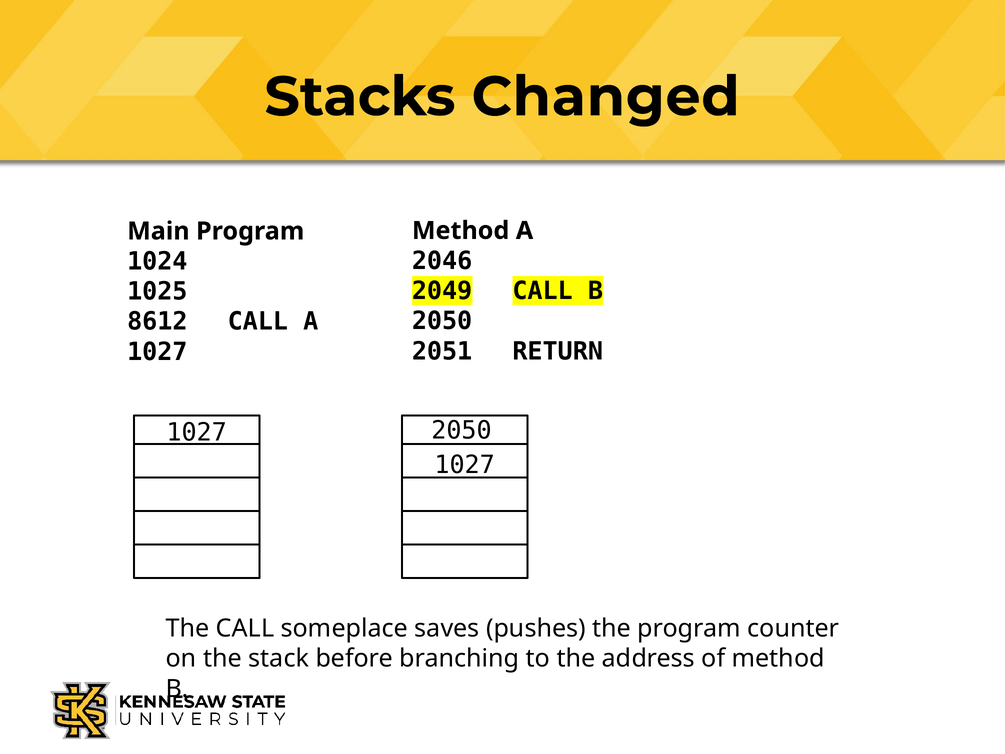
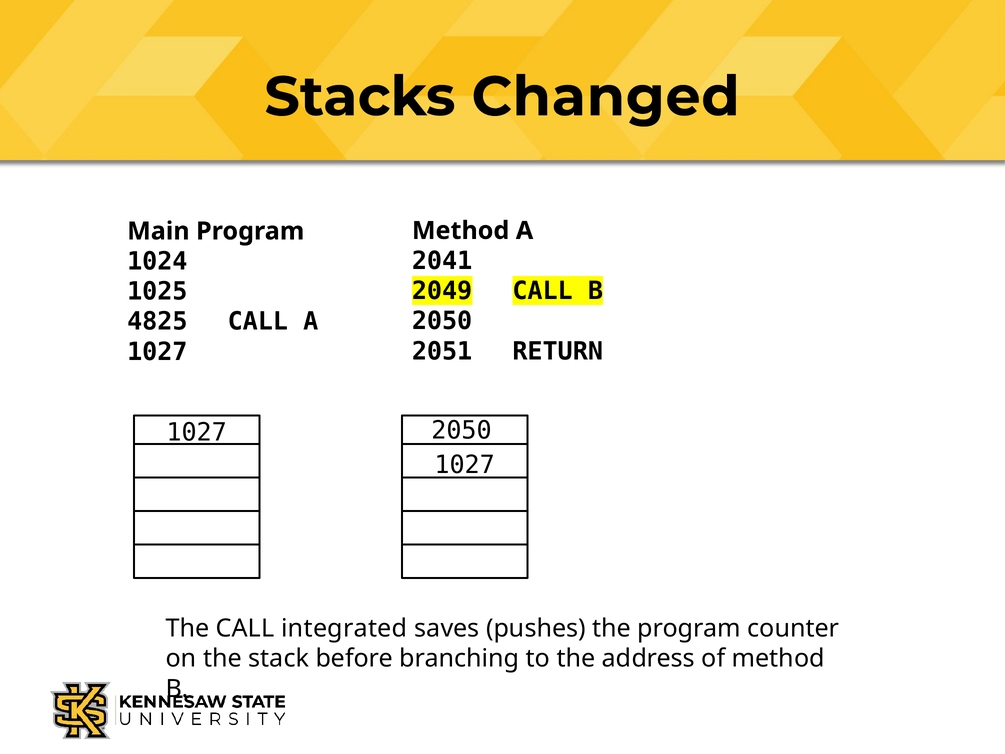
2046: 2046 -> 2041 (442, 261)
8612: 8612 -> 4825 (157, 322)
someplace: someplace -> integrated (344, 628)
